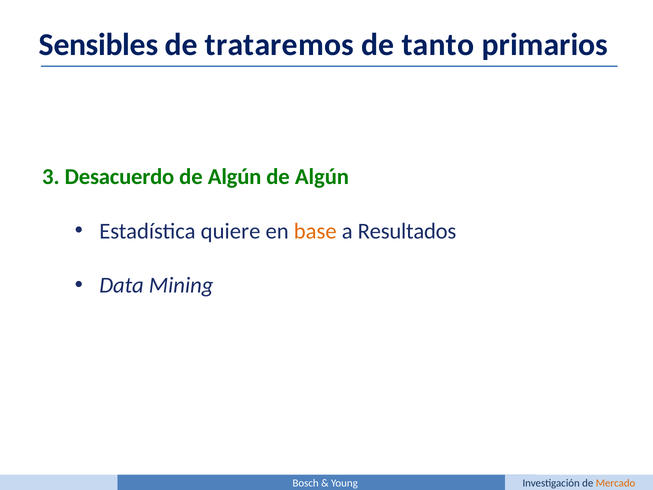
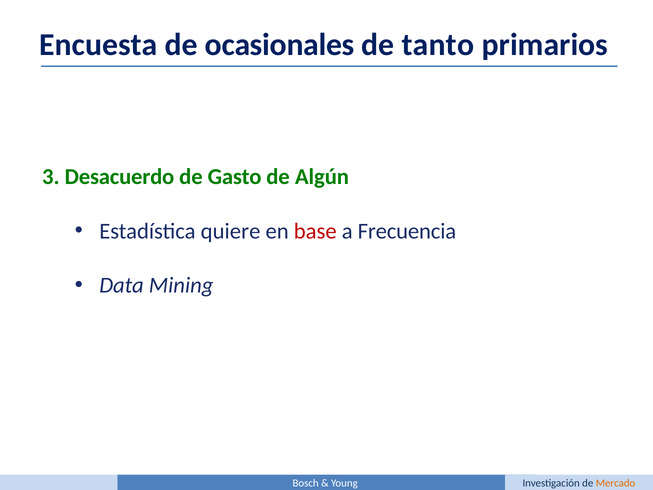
Sensibles: Sensibles -> Encuesta (98, 45)
trataremos: trataremos -> ocasionales (280, 45)
Algún: Algún -> Gasto (235, 177)
base colour: orange -> red (315, 231)
Resultados: Resultados -> Frecuencia (407, 231)
